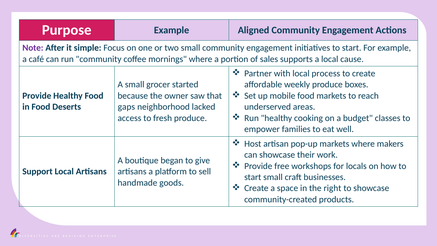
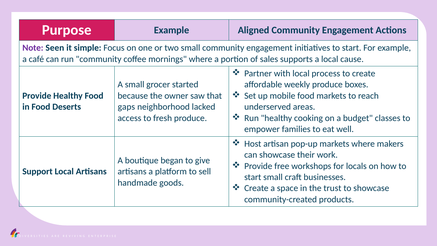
After: After -> Seen (55, 48)
right: right -> trust (332, 188)
